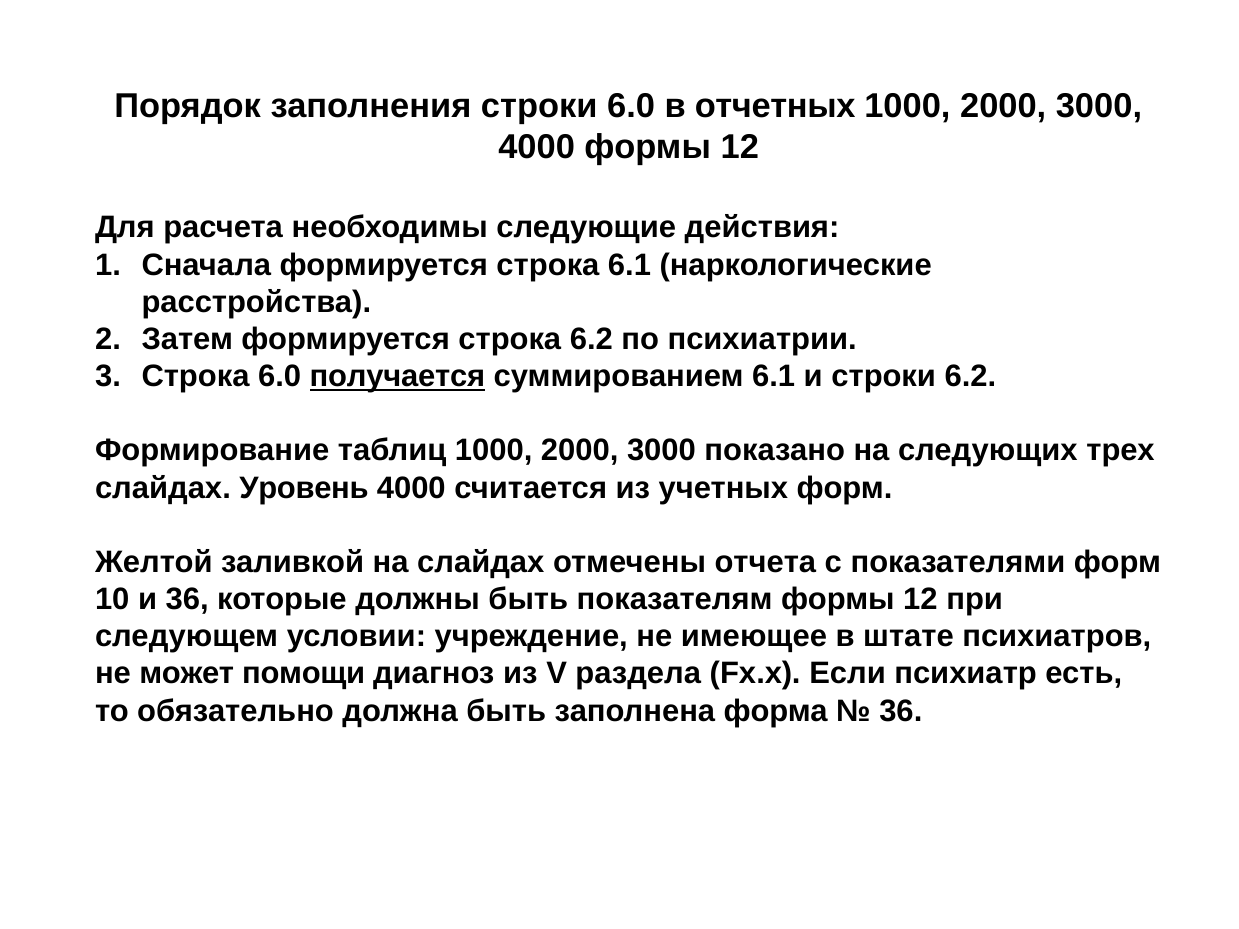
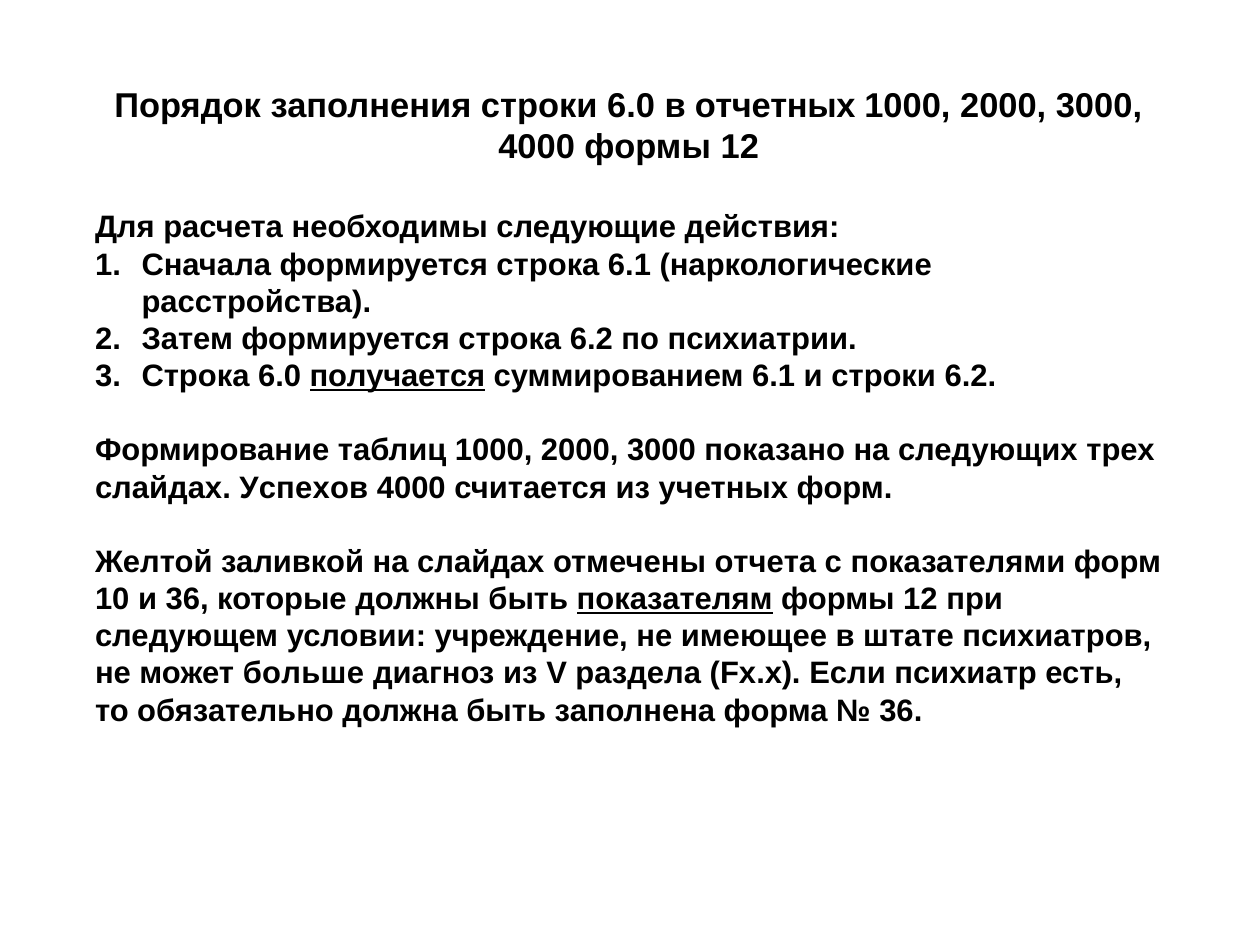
Уровень: Уровень -> Успехов (304, 488)
показателям underline: none -> present (675, 599)
помощи: помощи -> больше (303, 674)
